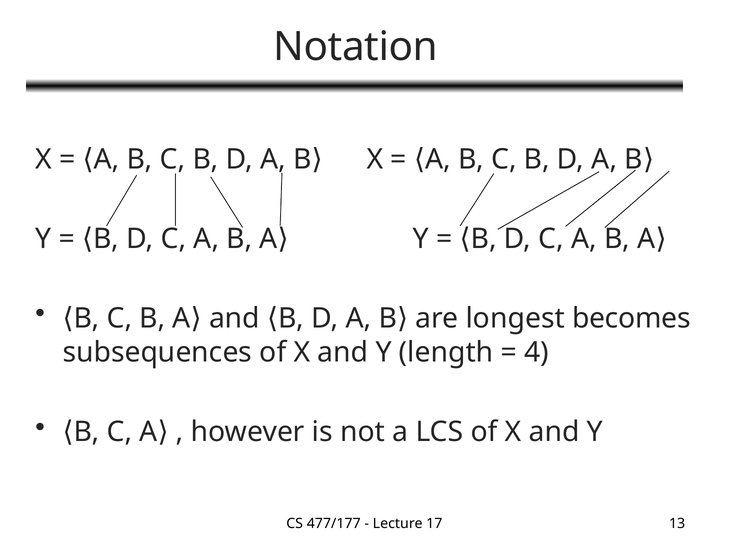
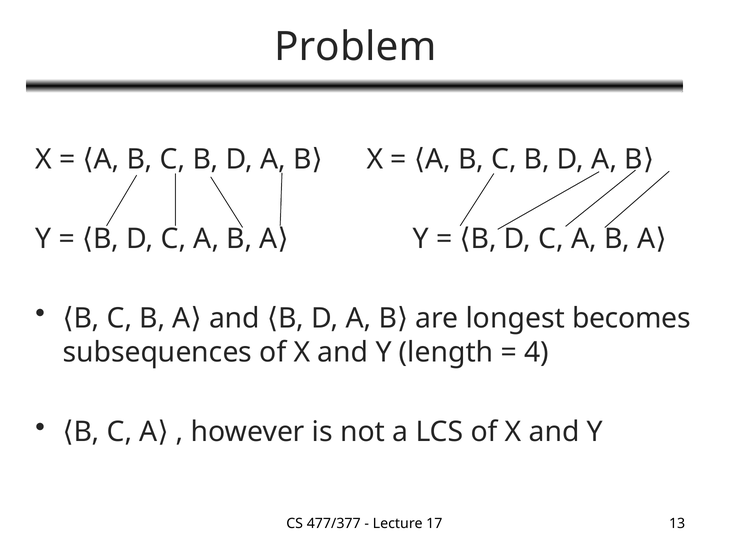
Notation: Notation -> Problem (355, 47)
477/177: 477/177 -> 477/377 (334, 523)
